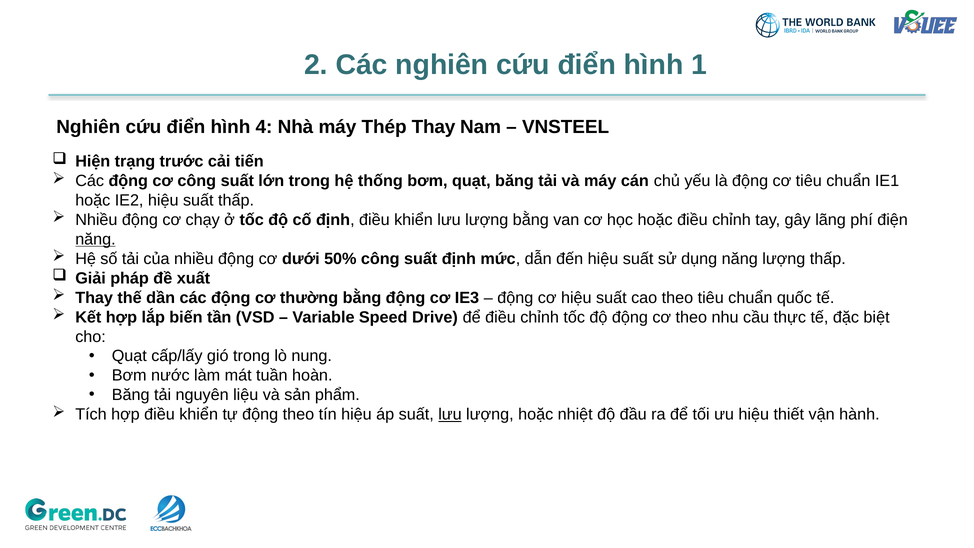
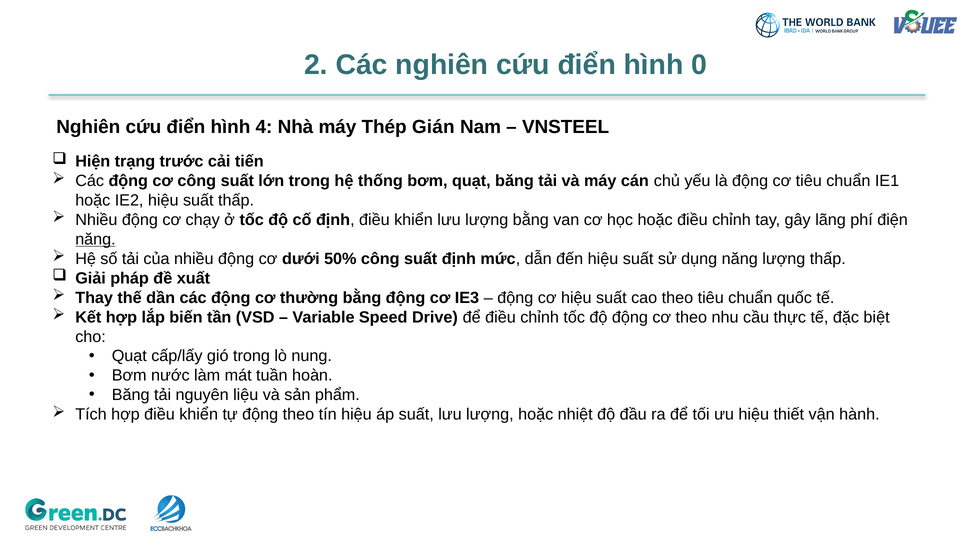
1: 1 -> 0 (699, 65)
Thép Thay: Thay -> Gián (433, 127)
lưu underline: present -> none (450, 414)
